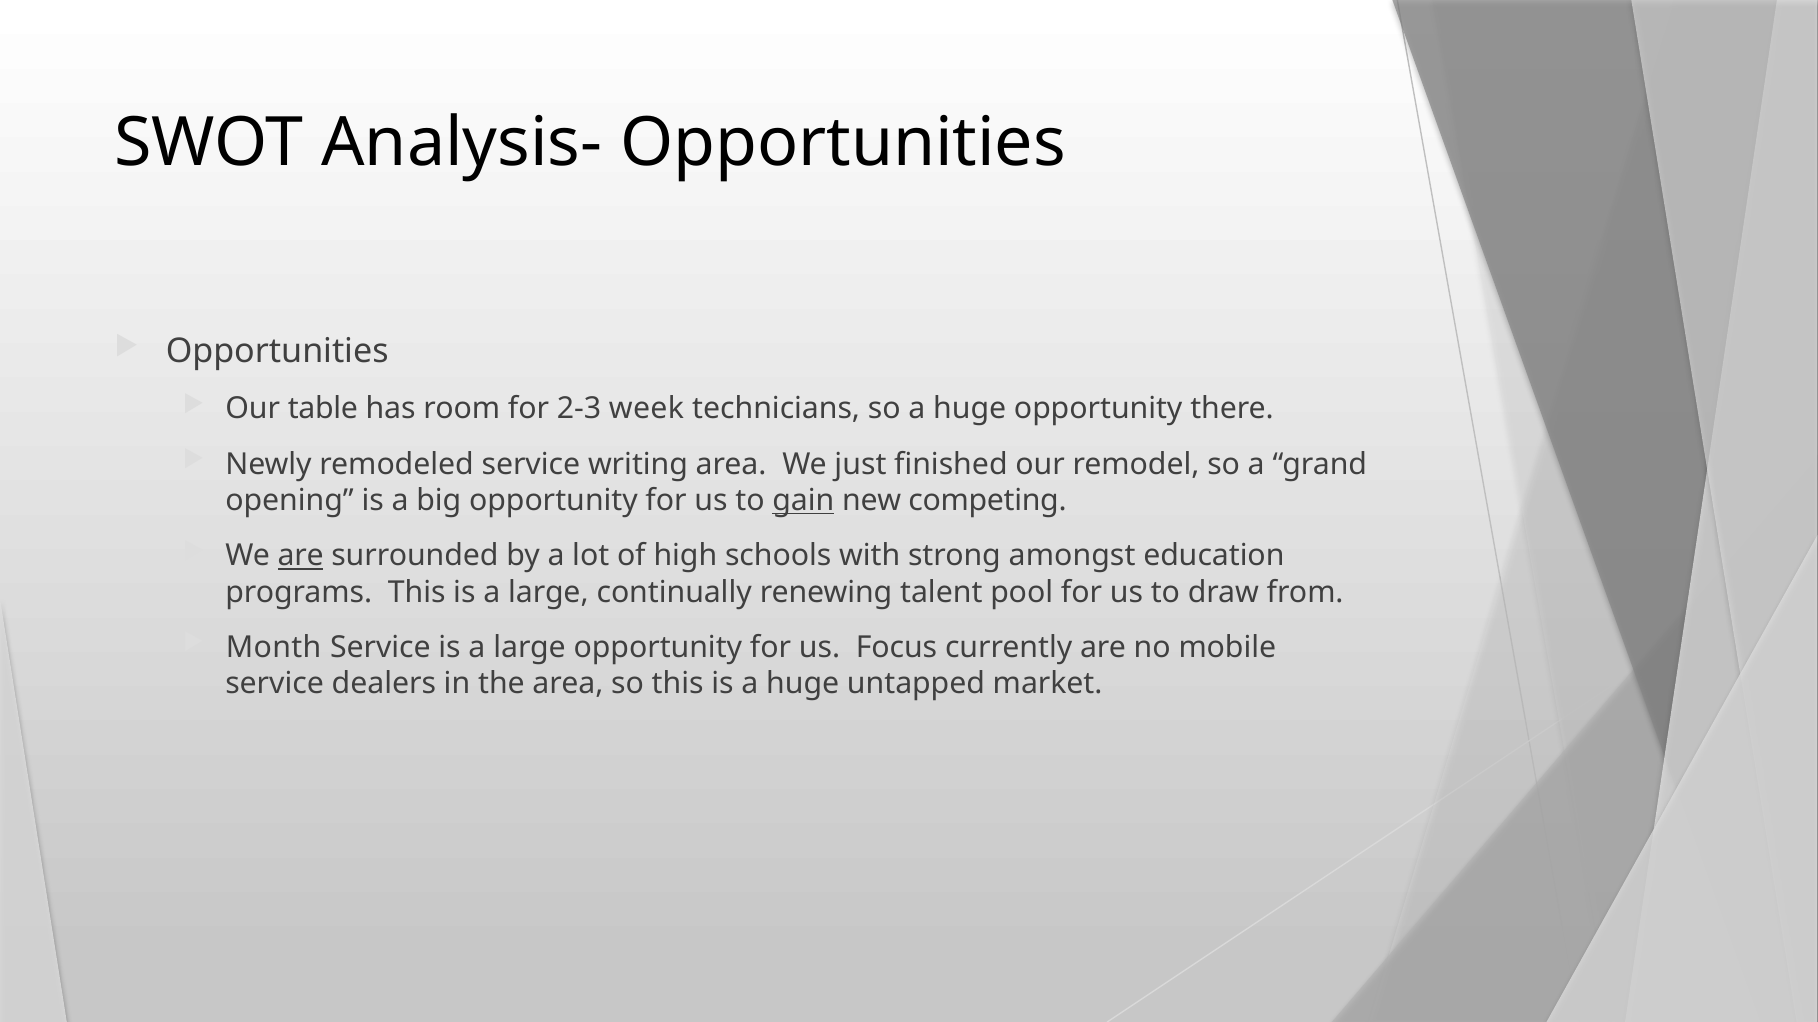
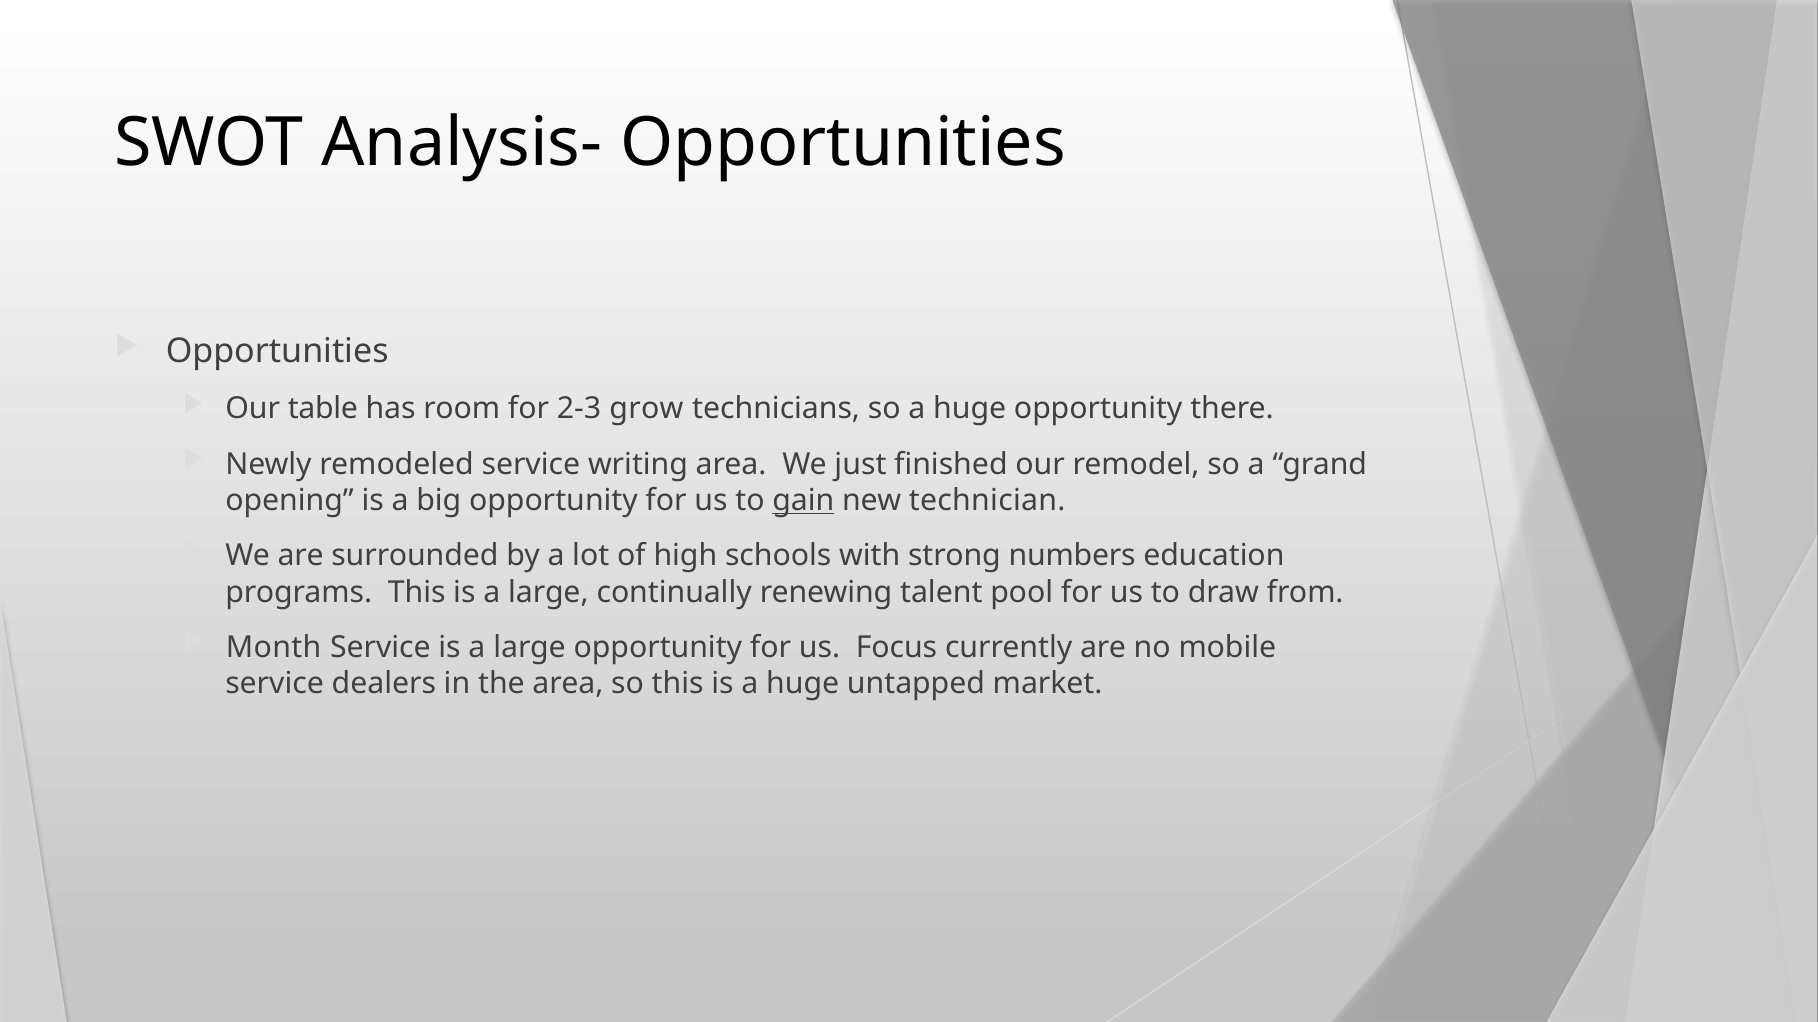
week: week -> grow (646, 409)
competing: competing -> technician (987, 501)
are underline: present -> none (301, 556)
amongst: amongst -> numbers (1072, 556)
